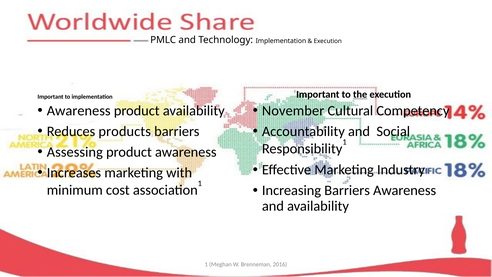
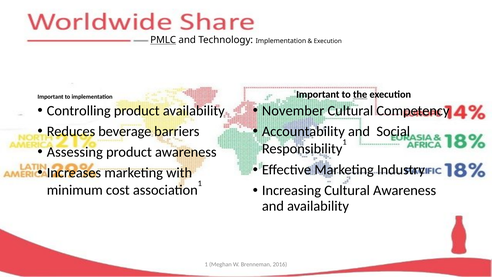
PMLC underline: none -> present (163, 40)
Awareness: Awareness -> Controlling (79, 111)
products: products -> beverage (125, 131)
Increasing Barriers: Barriers -> Cultural (347, 190)
